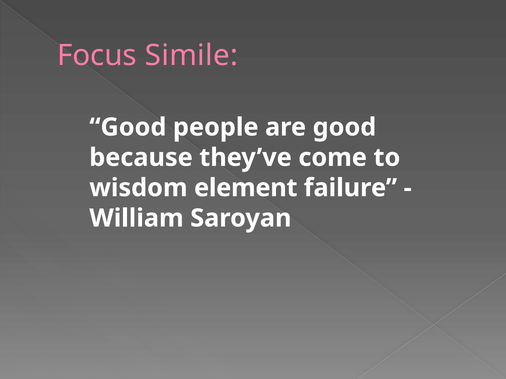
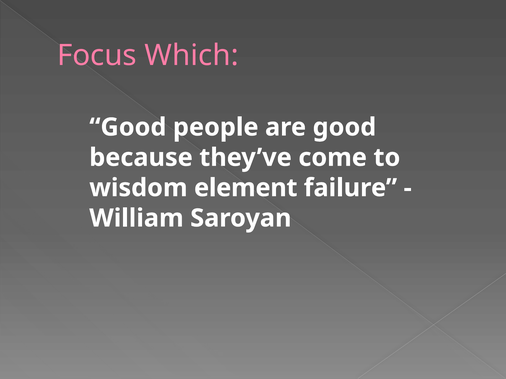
Simile: Simile -> Which (192, 56)
